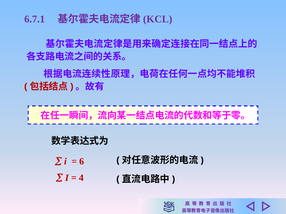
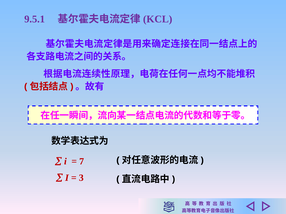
6.7.1: 6.7.1 -> 9.5.1 (35, 19)
6: 6 -> 7 (82, 162)
4: 4 -> 3 (81, 178)
